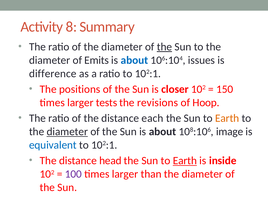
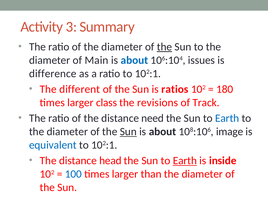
8: 8 -> 3 (71, 27)
Emits: Emits -> Main (97, 60)
positions: positions -> different (80, 89)
closer: closer -> ratios (175, 89)
150: 150 -> 180 (225, 89)
tests: tests -> class (107, 103)
Hoop: Hoop -> Track (206, 103)
each: each -> need (153, 118)
Earth colour: orange -> blue (227, 118)
diameter underline: present -> none (67, 132)
Sun underline: none -> present (128, 132)
100 colour: purple -> blue (73, 174)
